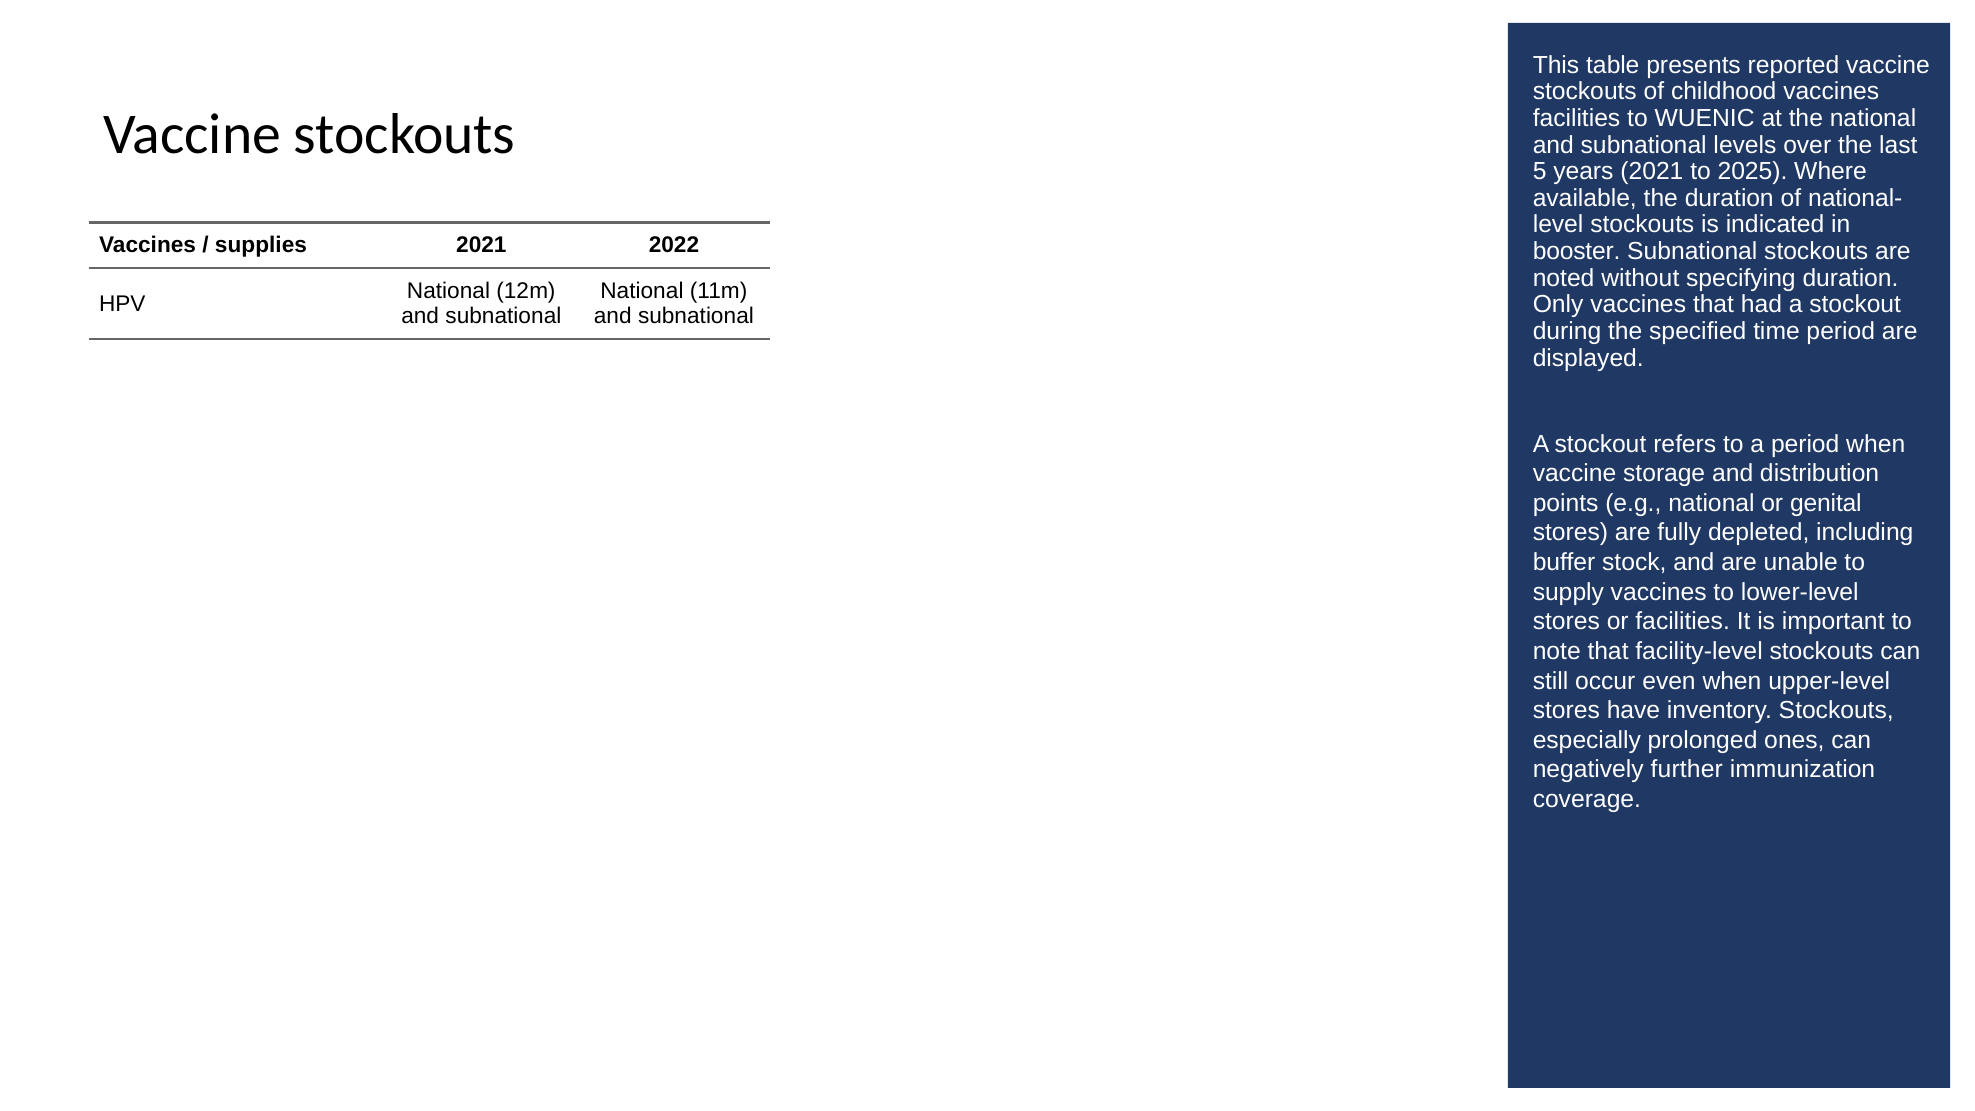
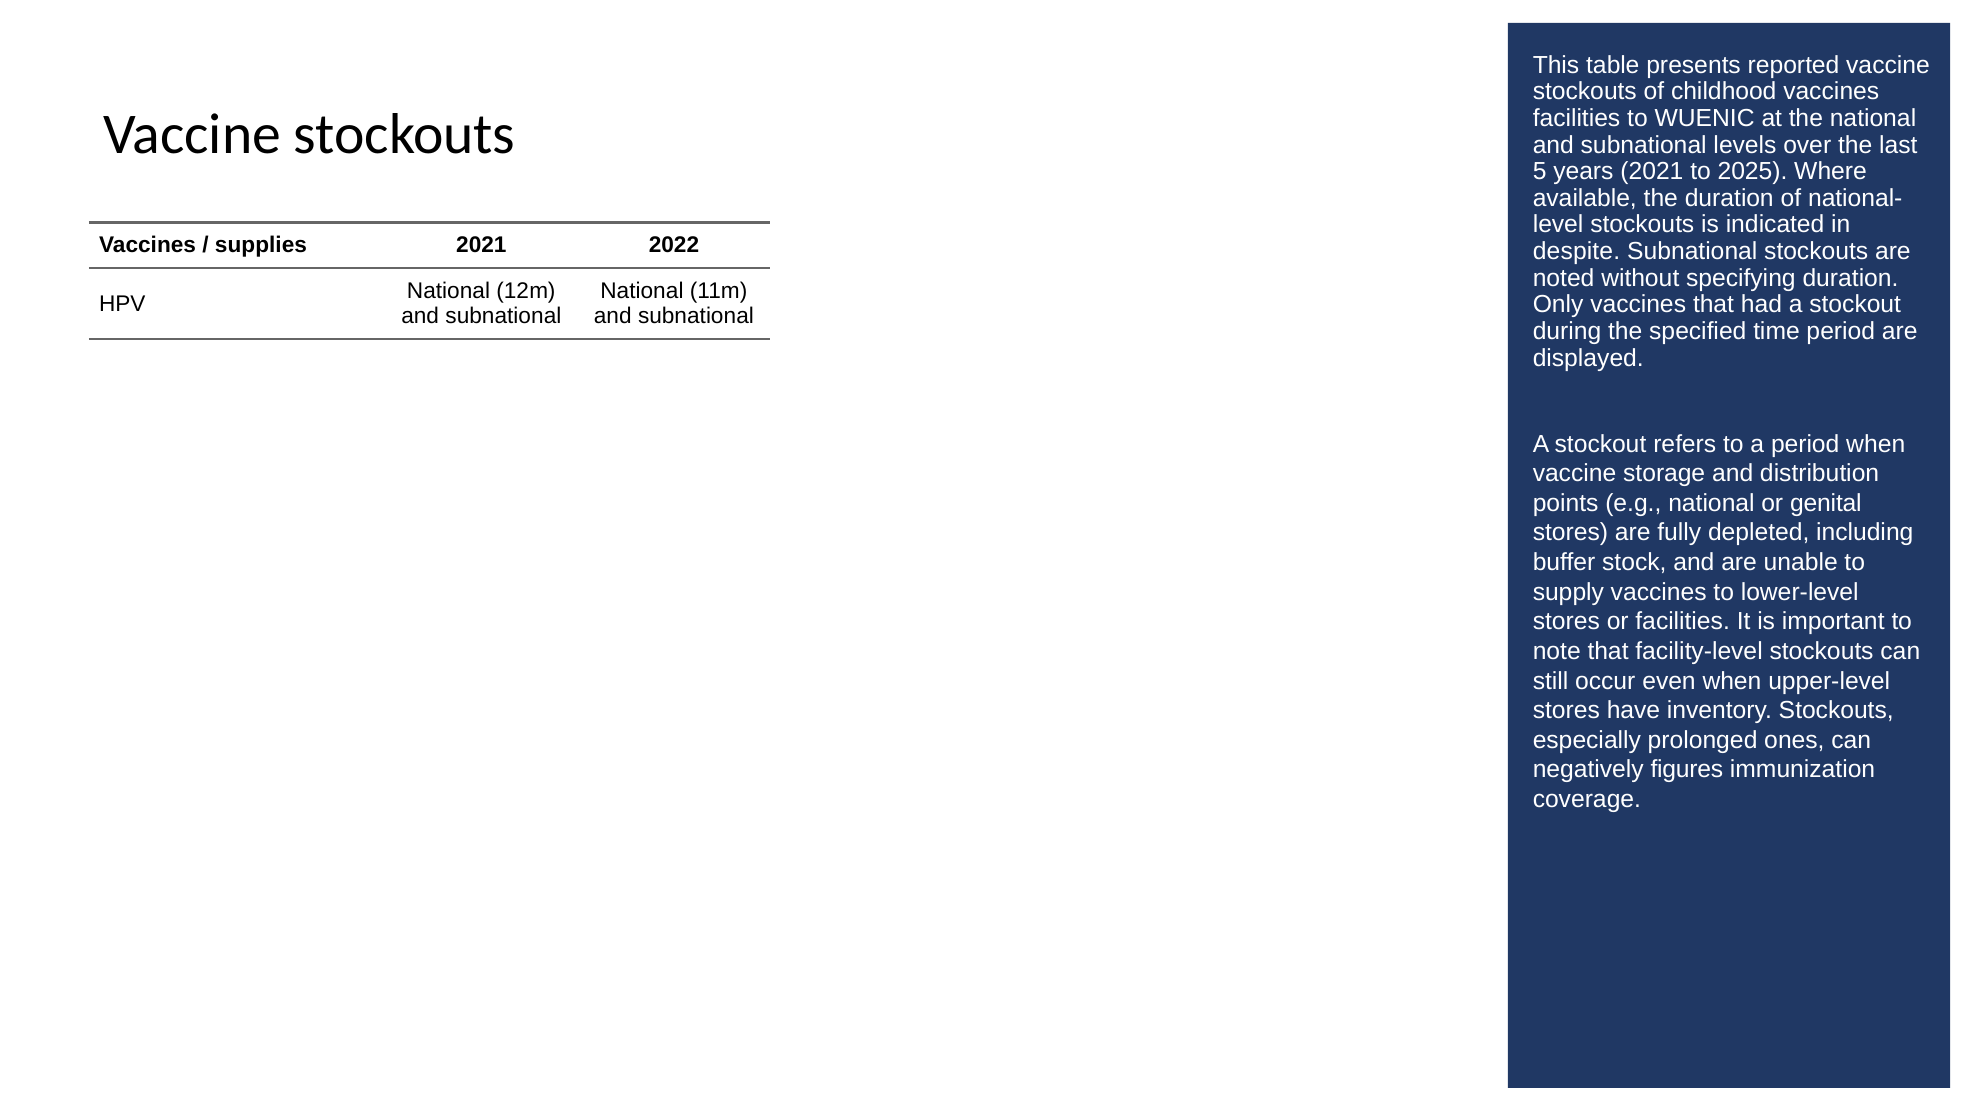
booster: booster -> despite (1576, 251)
further: further -> figures (1687, 770)
